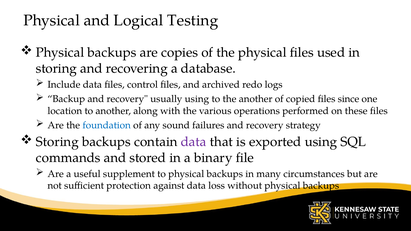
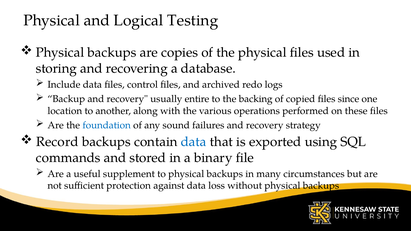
usually using: using -> entire (197, 99)
the another: another -> backing (256, 99)
Storing: Storing -> Record (57, 142)
data colour: purple -> blue (194, 142)
